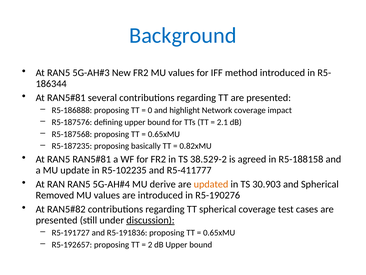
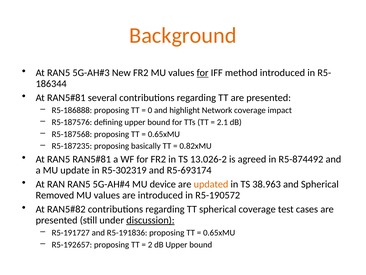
Background colour: blue -> orange (183, 35)
for underline: none -> present (203, 73)
38.529-2: 38.529-2 -> 13.026-2 (208, 159)
R5-188158: R5-188158 -> R5-874492 (301, 159)
R5-102235: R5-102235 -> R5-302319 (124, 170)
R5-411777: R5-411777 -> R5-693174 (189, 170)
derive: derive -> device (163, 184)
30.903: 30.903 -> 38.963 (267, 184)
R5-190276: R5-190276 -> R5-190572 (218, 195)
